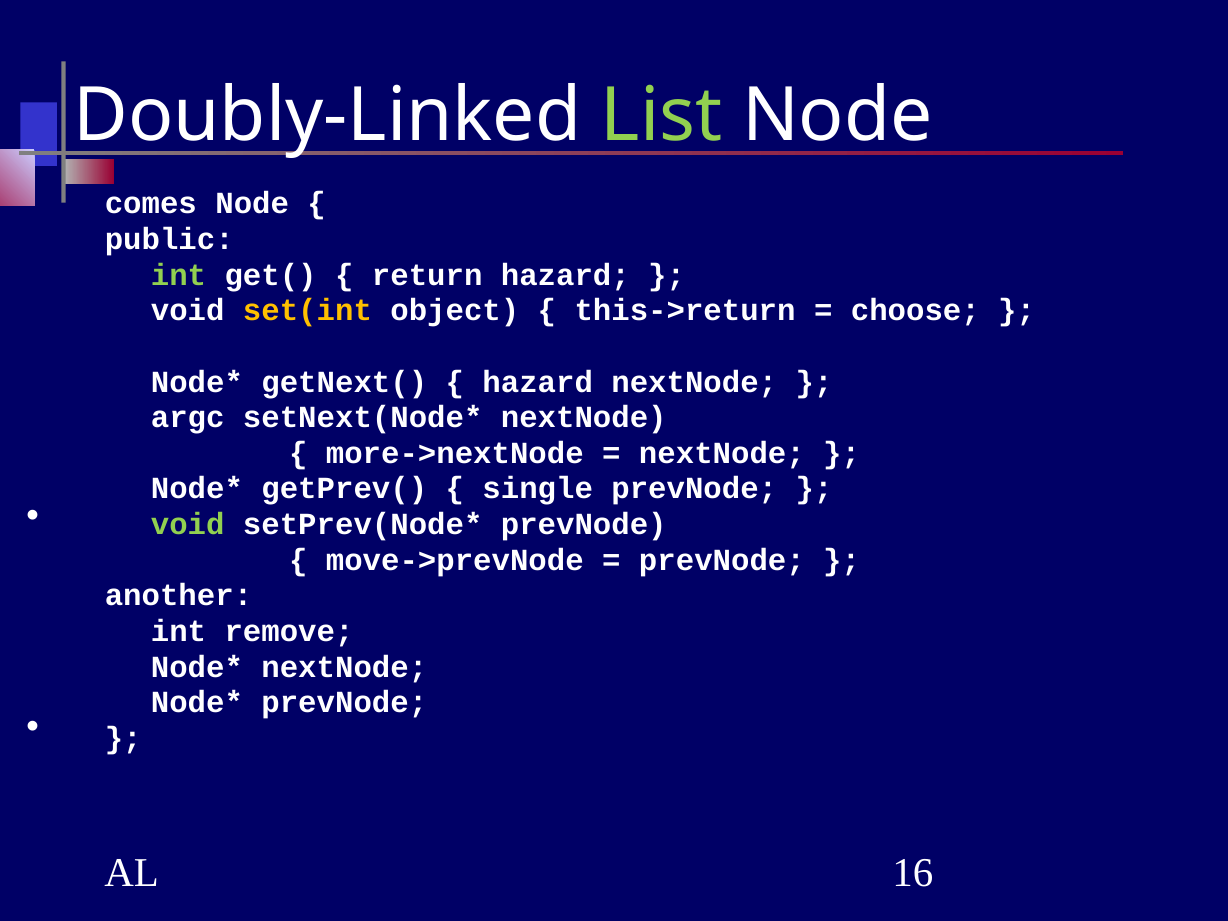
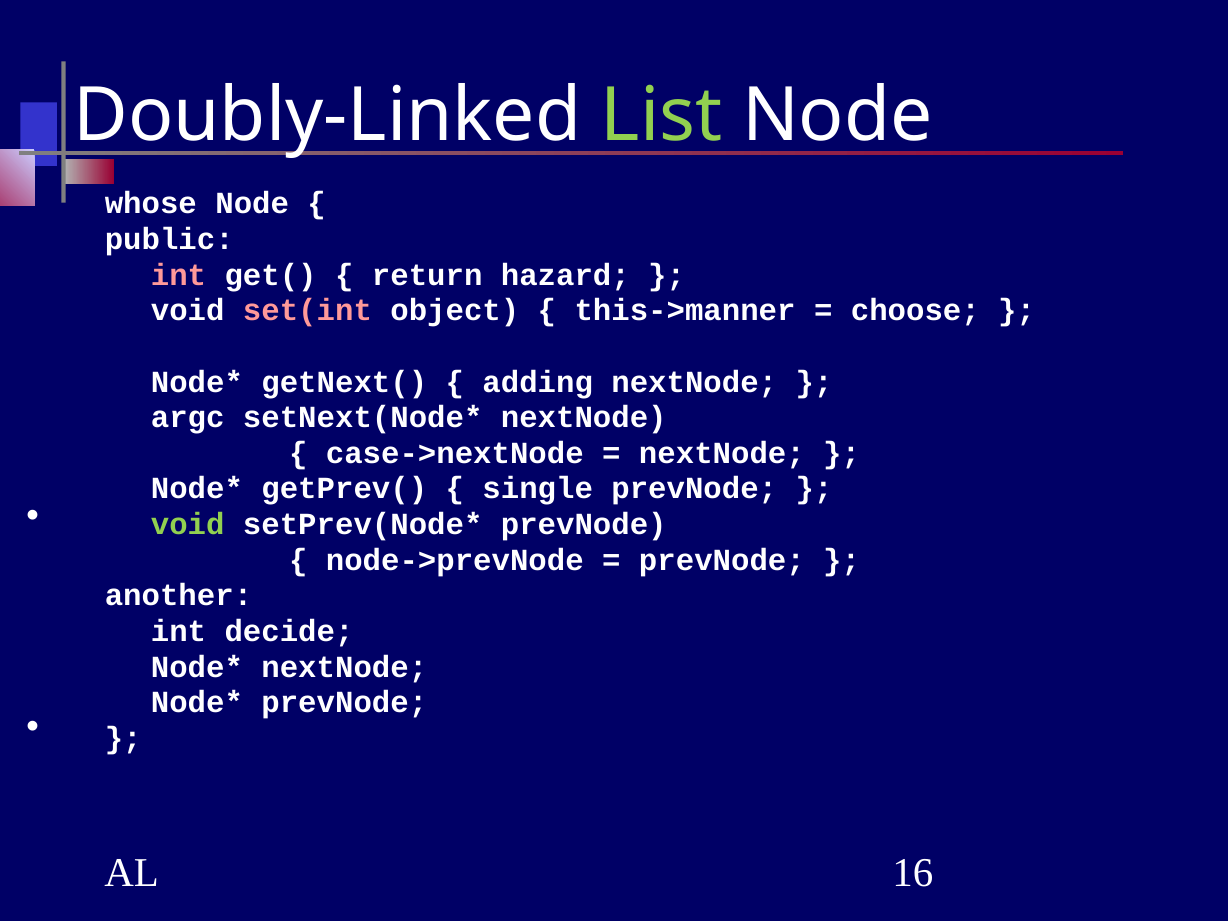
comes: comes -> whose (151, 204)
int colour: light green -> pink (179, 275)
set(int colour: yellow -> pink (307, 311)
this->return: this->return -> this->manner (685, 311)
hazard: hazard -> adding (538, 382)
more->nextNode: more->nextNode -> case->nextNode (455, 453)
move->prevNode: move->prevNode -> node->prevNode (455, 560)
remove: remove -> decide (289, 631)
